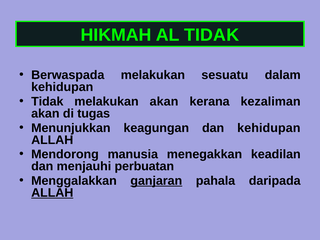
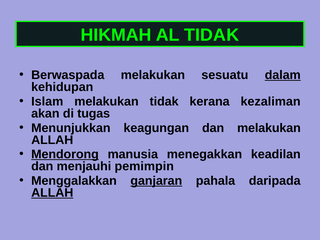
dalam underline: none -> present (283, 75)
Tidak: Tidak -> Islam (47, 102)
melakukan akan: akan -> tidak (164, 102)
dan kehidupan: kehidupan -> melakukan (269, 128)
Mendorong underline: none -> present (65, 154)
perbuatan: perbuatan -> pemimpin (144, 166)
